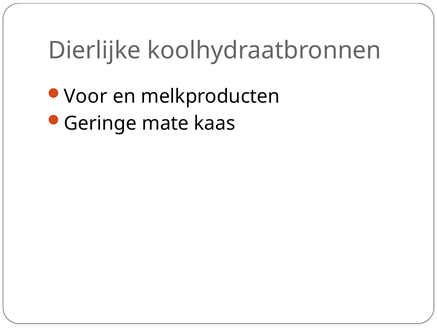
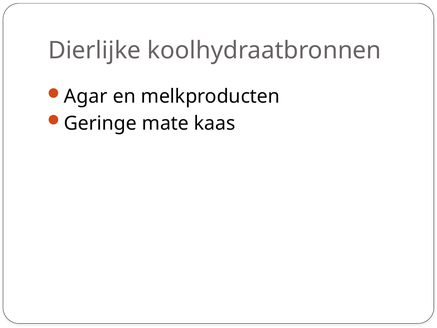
Voor: Voor -> Agar (86, 96)
